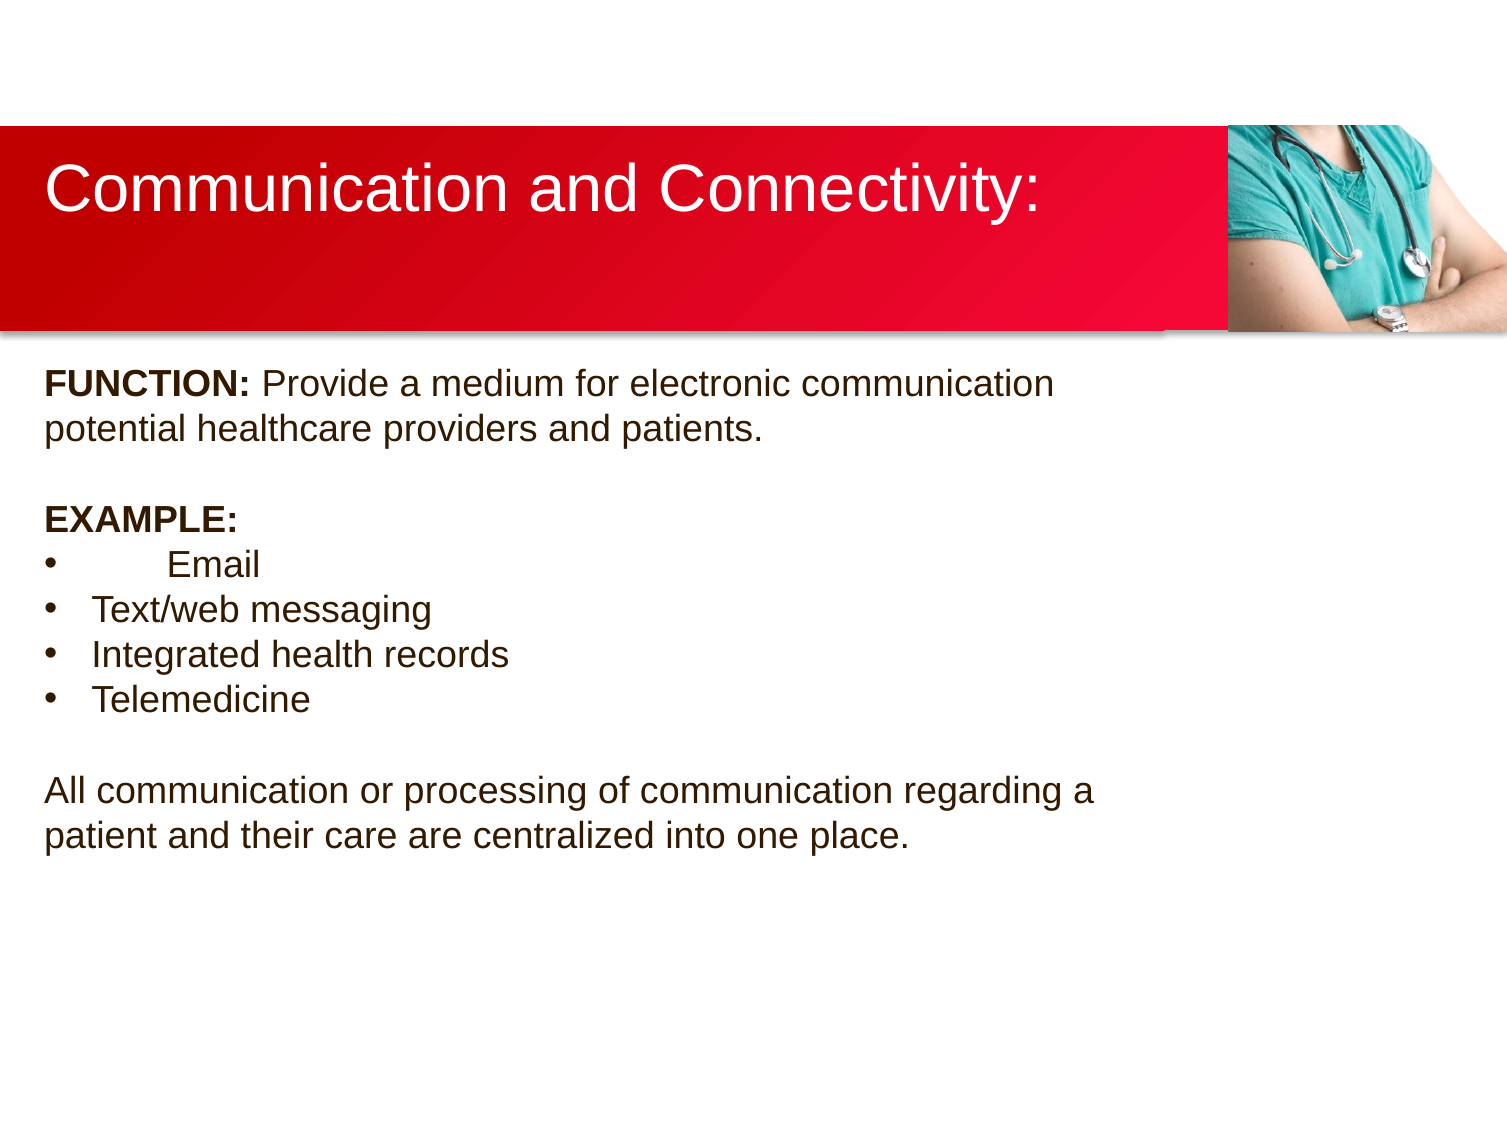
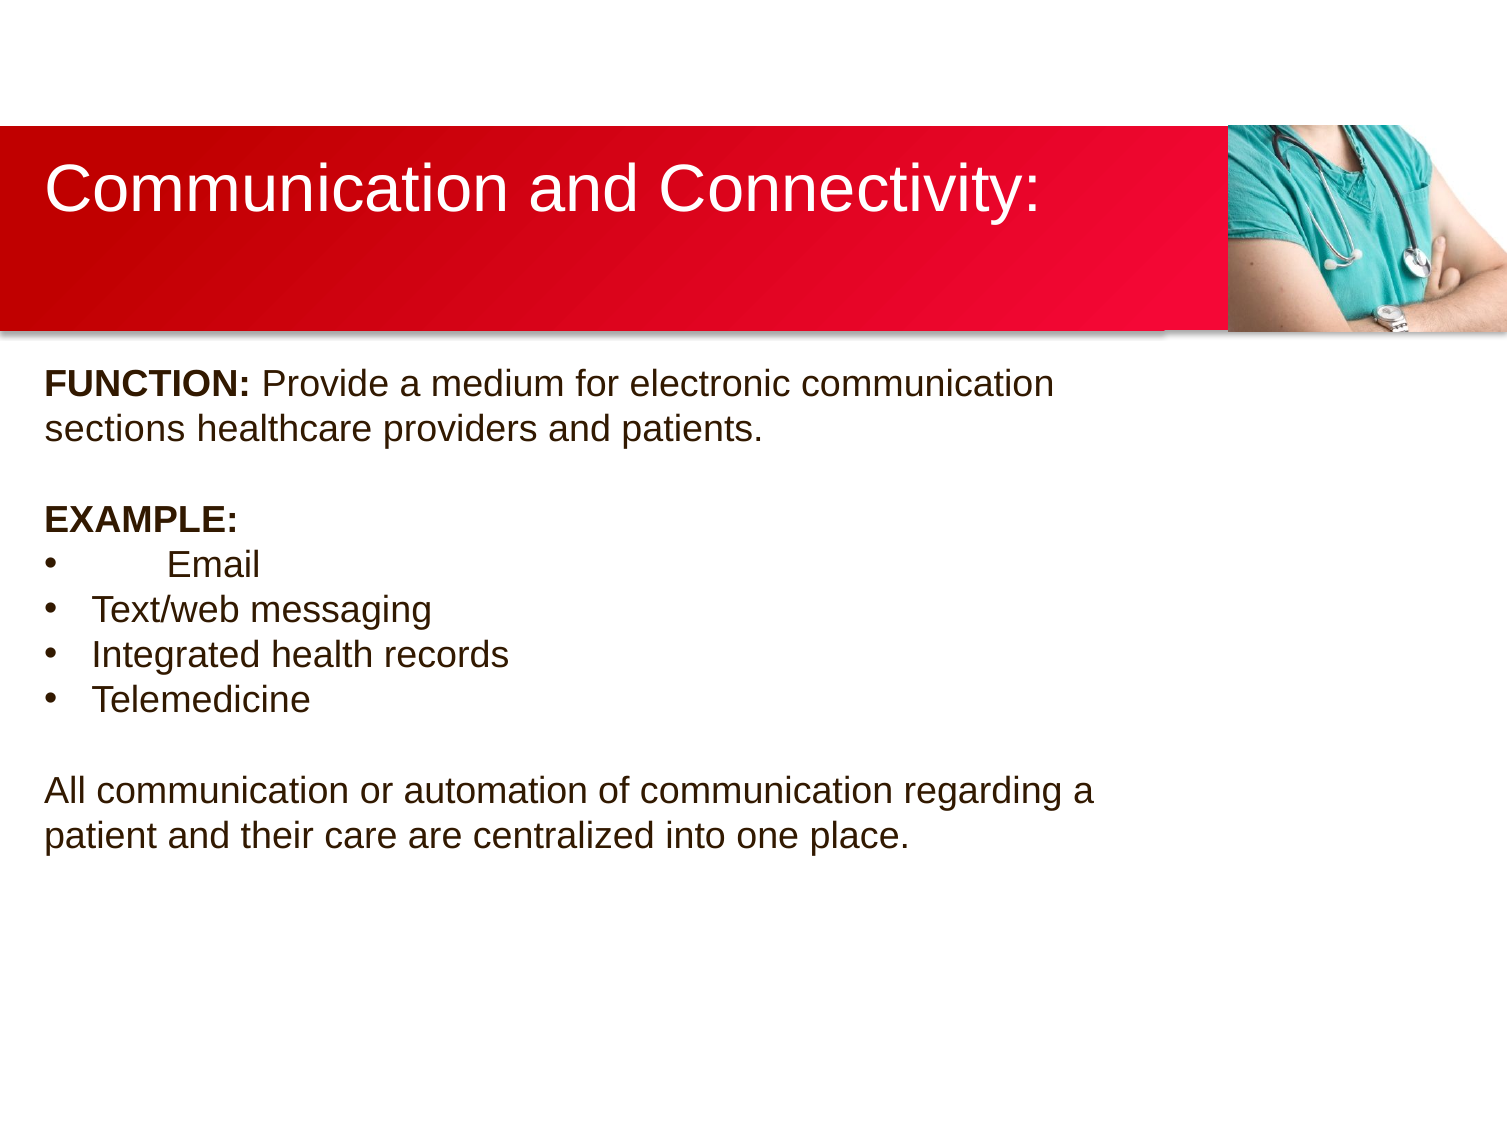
potential: potential -> sections (115, 429)
processing: processing -> automation (496, 791)
